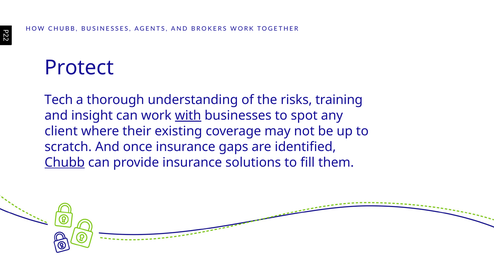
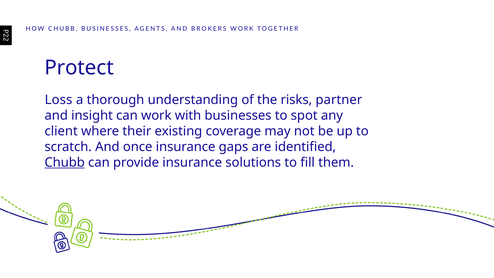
Tech: Tech -> Loss (59, 100)
training: training -> partner (339, 100)
with underline: present -> none (188, 115)
